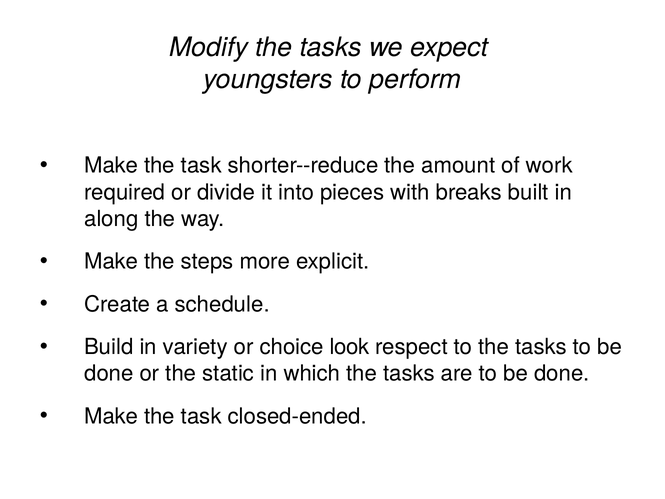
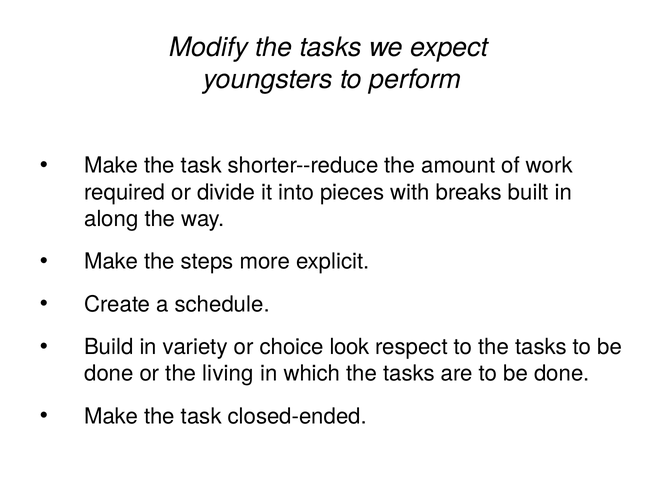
static: static -> living (228, 373)
